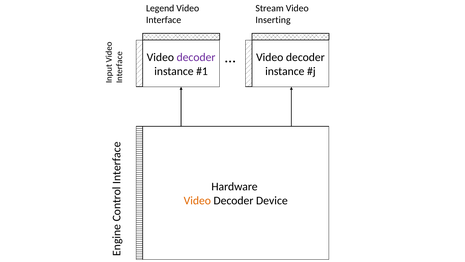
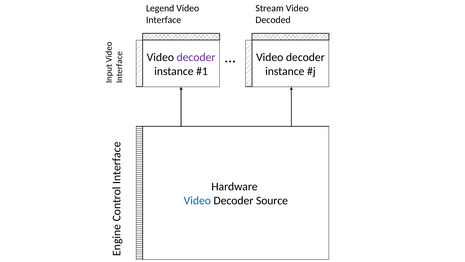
Inserting: Inserting -> Decoded (273, 20)
Video colour: orange -> blue (197, 200)
Device: Device -> Source (272, 200)
